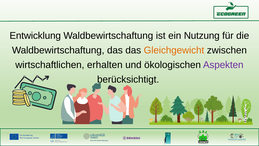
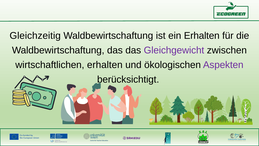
Entwicklung: Entwicklung -> Gleichzeitig (35, 36)
ein Nutzung: Nutzung -> Erhalten (202, 36)
Gleichgewicht colour: orange -> purple (174, 50)
